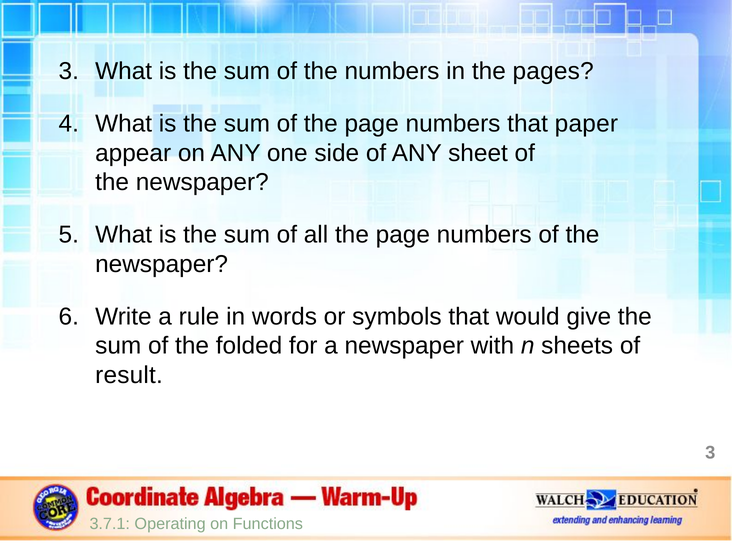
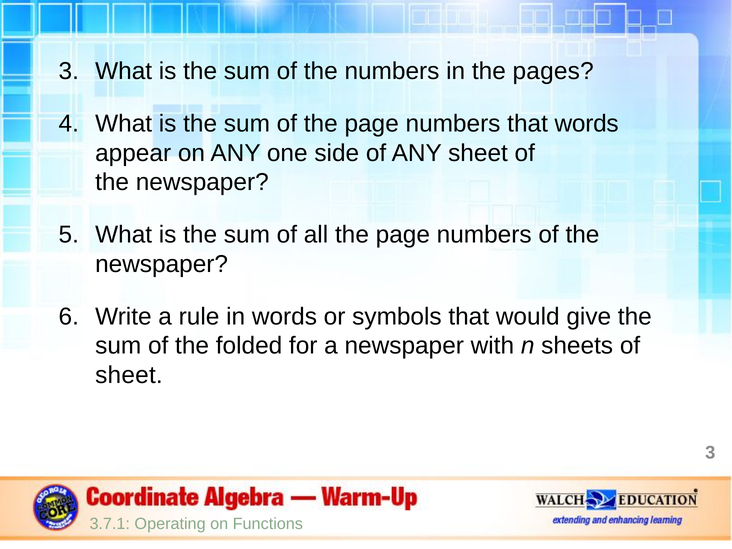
that paper: paper -> words (587, 124)
result: result -> sheet (129, 375)
